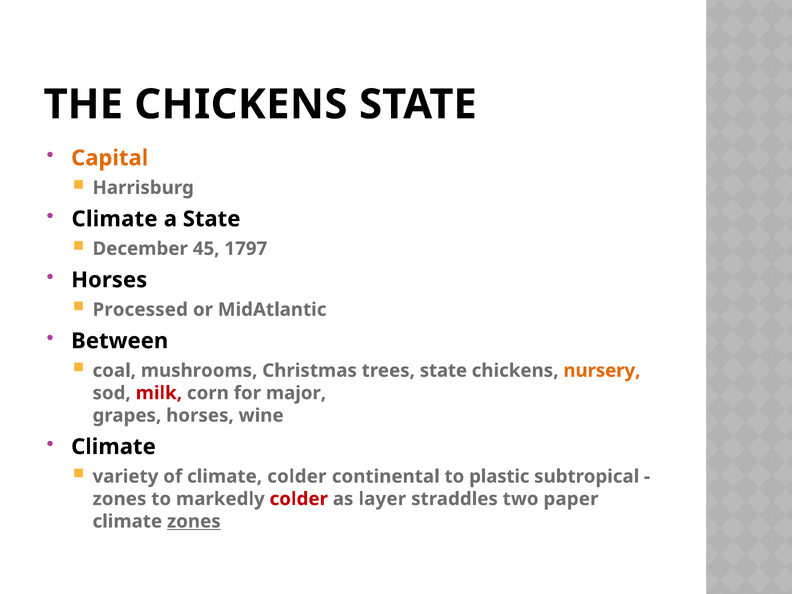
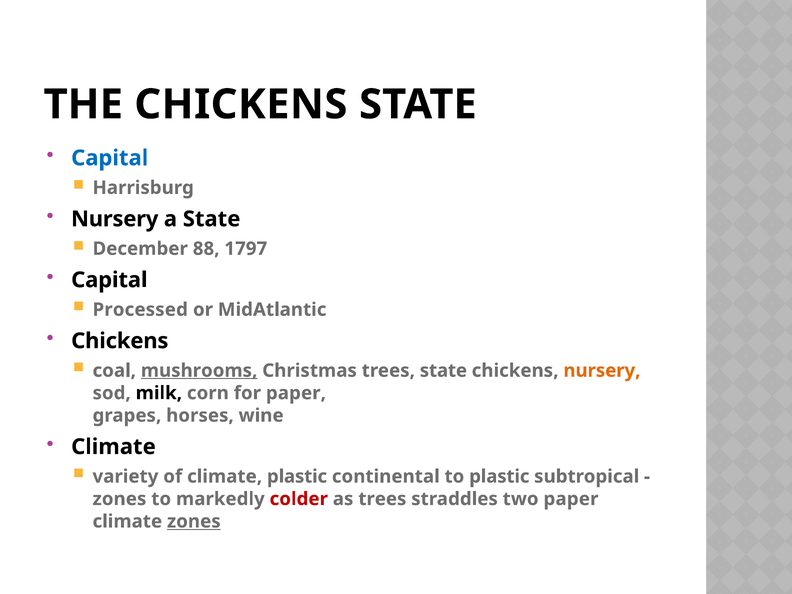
Capital colour: orange -> blue (110, 158)
Climate: Climate -> Nursery (115, 219)
45: 45 -> 88 (206, 249)
Horses: Horses -> Capital (109, 280)
Between: Between -> Chickens (120, 341)
mushrooms underline: none -> present (199, 371)
milk colour: red -> black (159, 393)
for major: major -> paper (296, 393)
climate colder: colder -> plastic (297, 476)
as layer: layer -> trees (382, 499)
